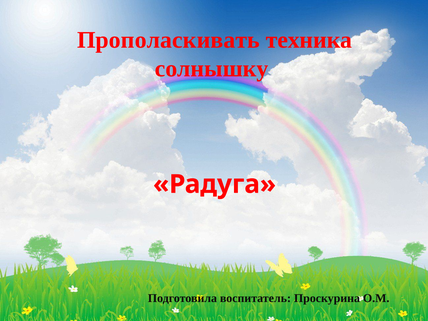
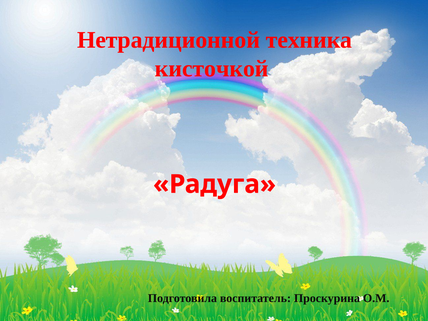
Прополаскивать: Прополаскивать -> Нетрадиционной (169, 40)
солнышку: солнышку -> кисточкой (212, 69)
